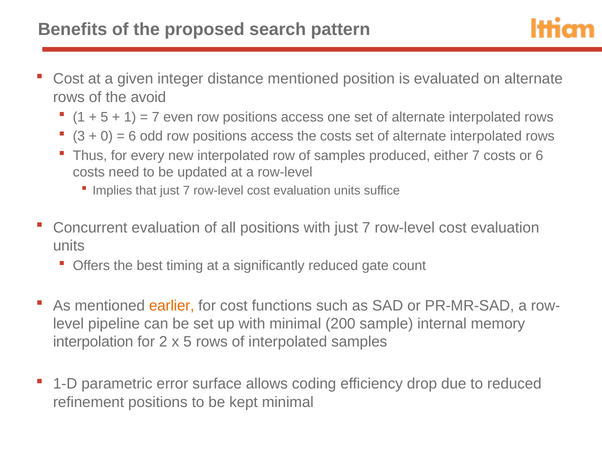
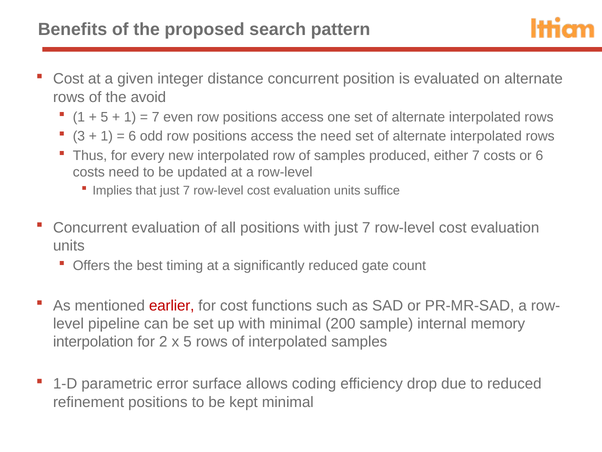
distance mentioned: mentioned -> concurrent (303, 79)
0: 0 -> 1 (107, 136)
the costs: costs -> need (336, 136)
earlier colour: orange -> red (172, 305)
